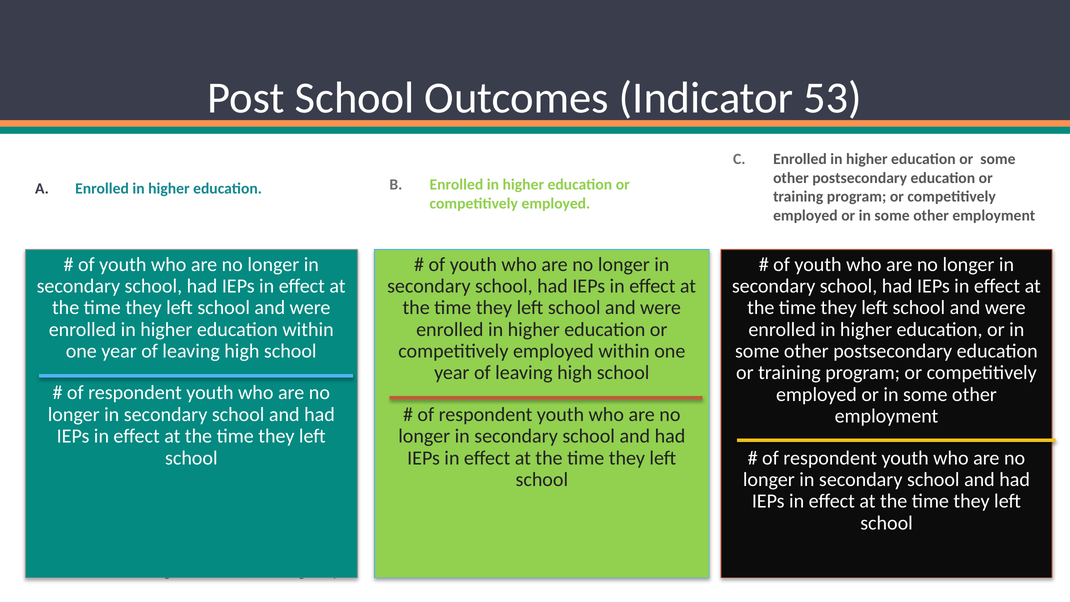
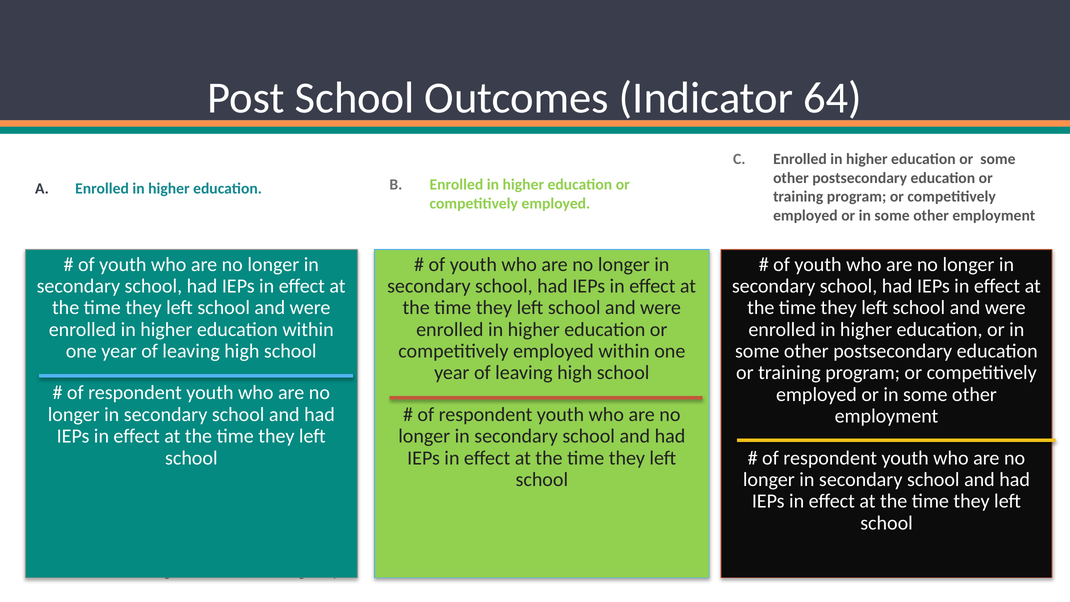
53: 53 -> 64 (833, 98)
